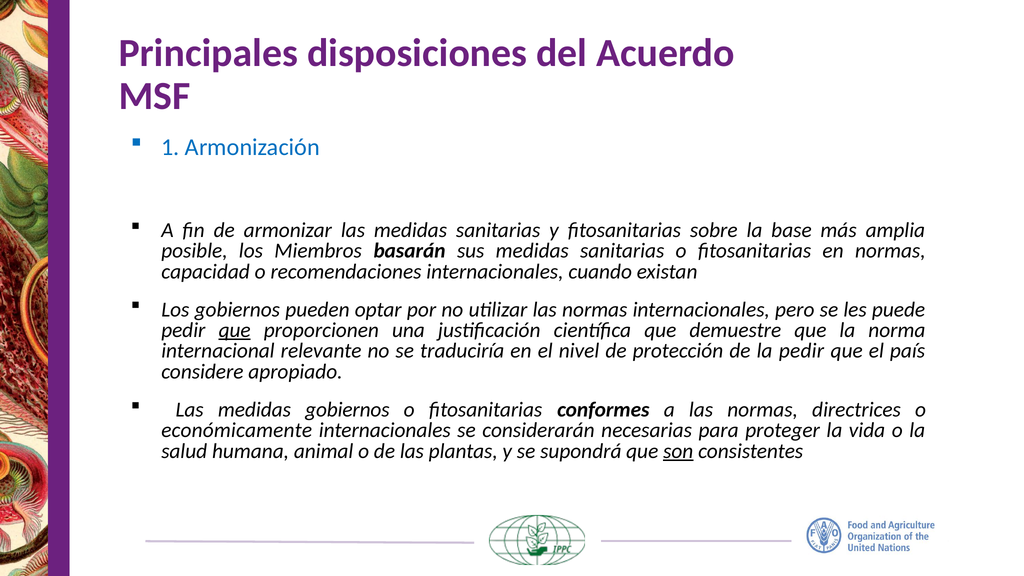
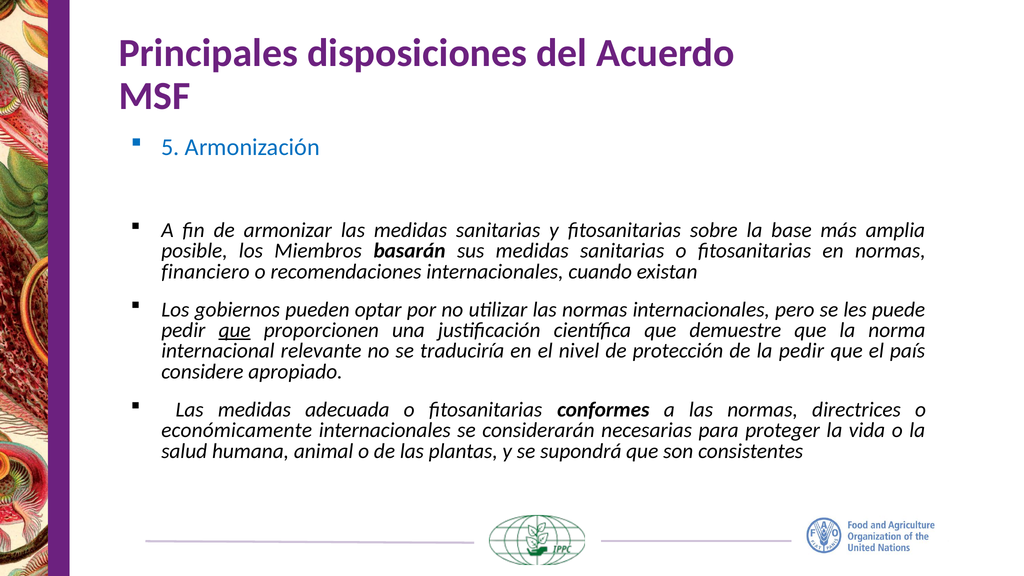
1: 1 -> 5 (170, 147)
capacidad: capacidad -> financiero (205, 271)
medidas gobiernos: gobiernos -> adecuada (347, 410)
son underline: present -> none (678, 451)
